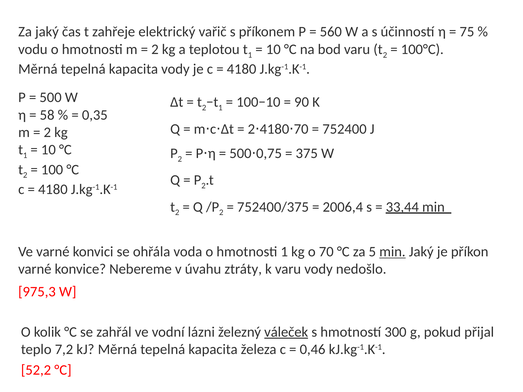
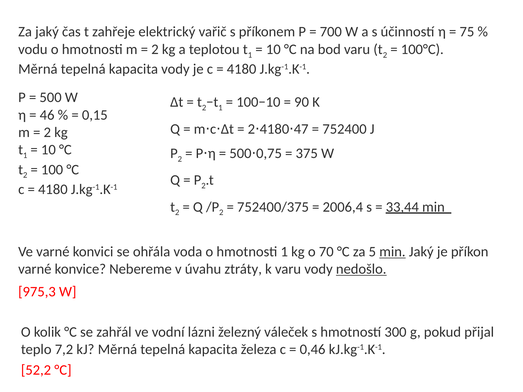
560: 560 -> 700 (331, 32)
58: 58 -> 46 (47, 115)
0,35: 0,35 -> 0,15 (95, 115)
4180 70: 70 -> 47 (301, 129)
nedošlo underline: none -> present (361, 269)
váleček underline: present -> none (286, 332)
